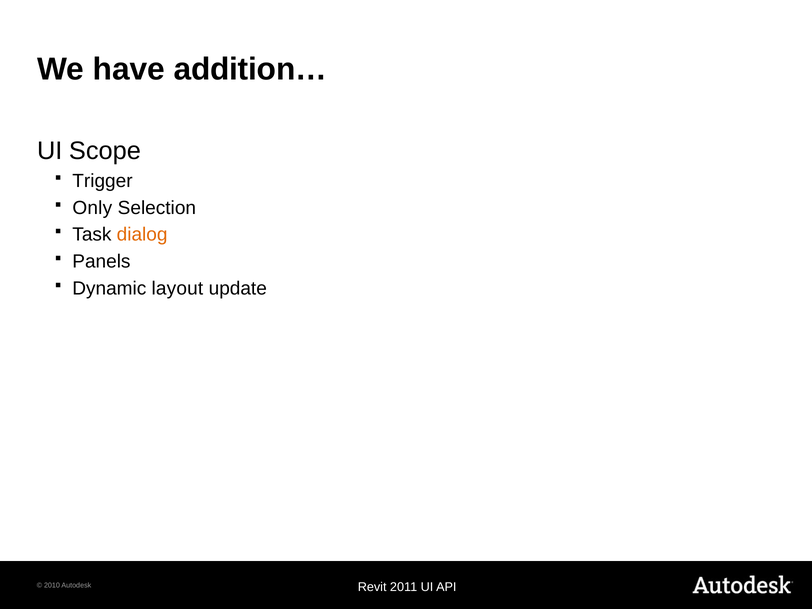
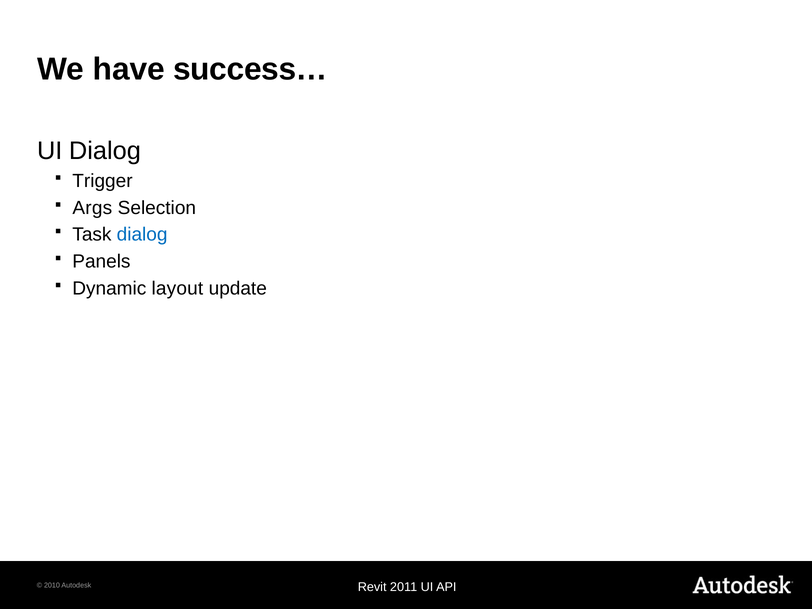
addition…: addition… -> success… (250, 69)
UI Scope: Scope -> Dialog (105, 151)
Only: Only -> Args (92, 208)
dialog colour: orange -> blue (142, 235)
